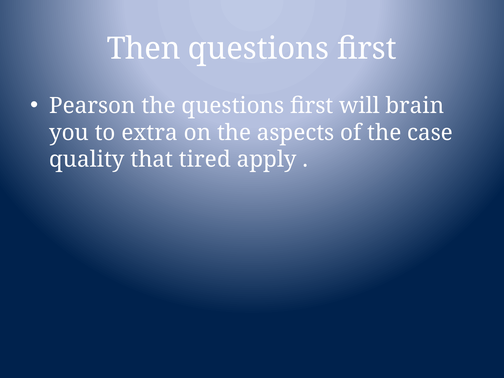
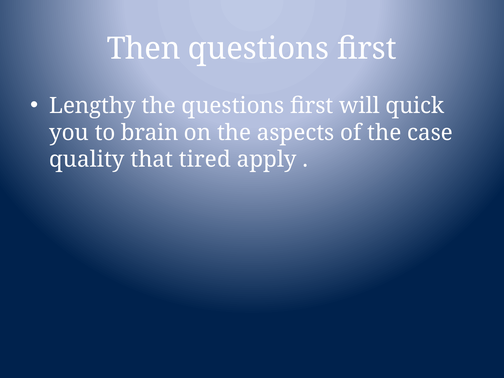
Pearson: Pearson -> Lengthy (93, 106)
brain: brain -> quick (415, 106)
extra: extra -> brain (150, 133)
